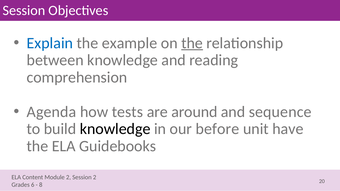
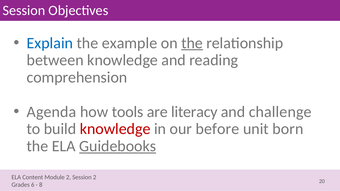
tests: tests -> tools (128, 112)
around: around -> literacy (194, 112)
sequence: sequence -> challenge (280, 112)
knowledge colour: black -> red (115, 129)
have: have -> born (288, 129)
Guidebooks underline: none -> present (118, 146)
